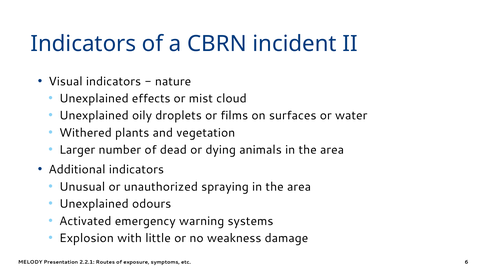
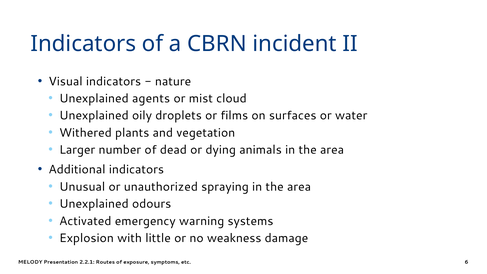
effects: effects -> agents (151, 98)
